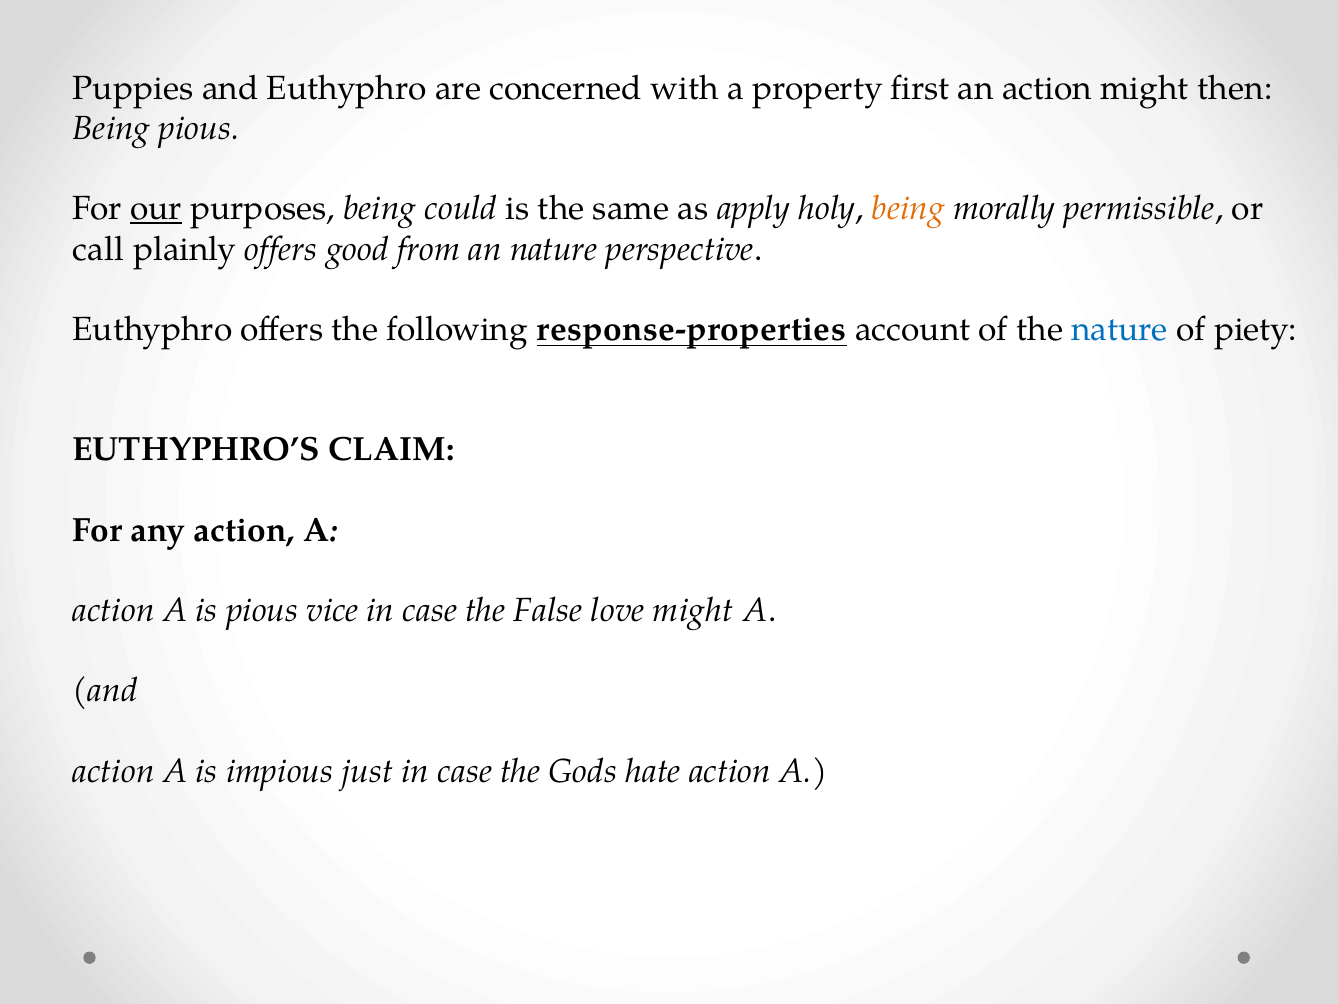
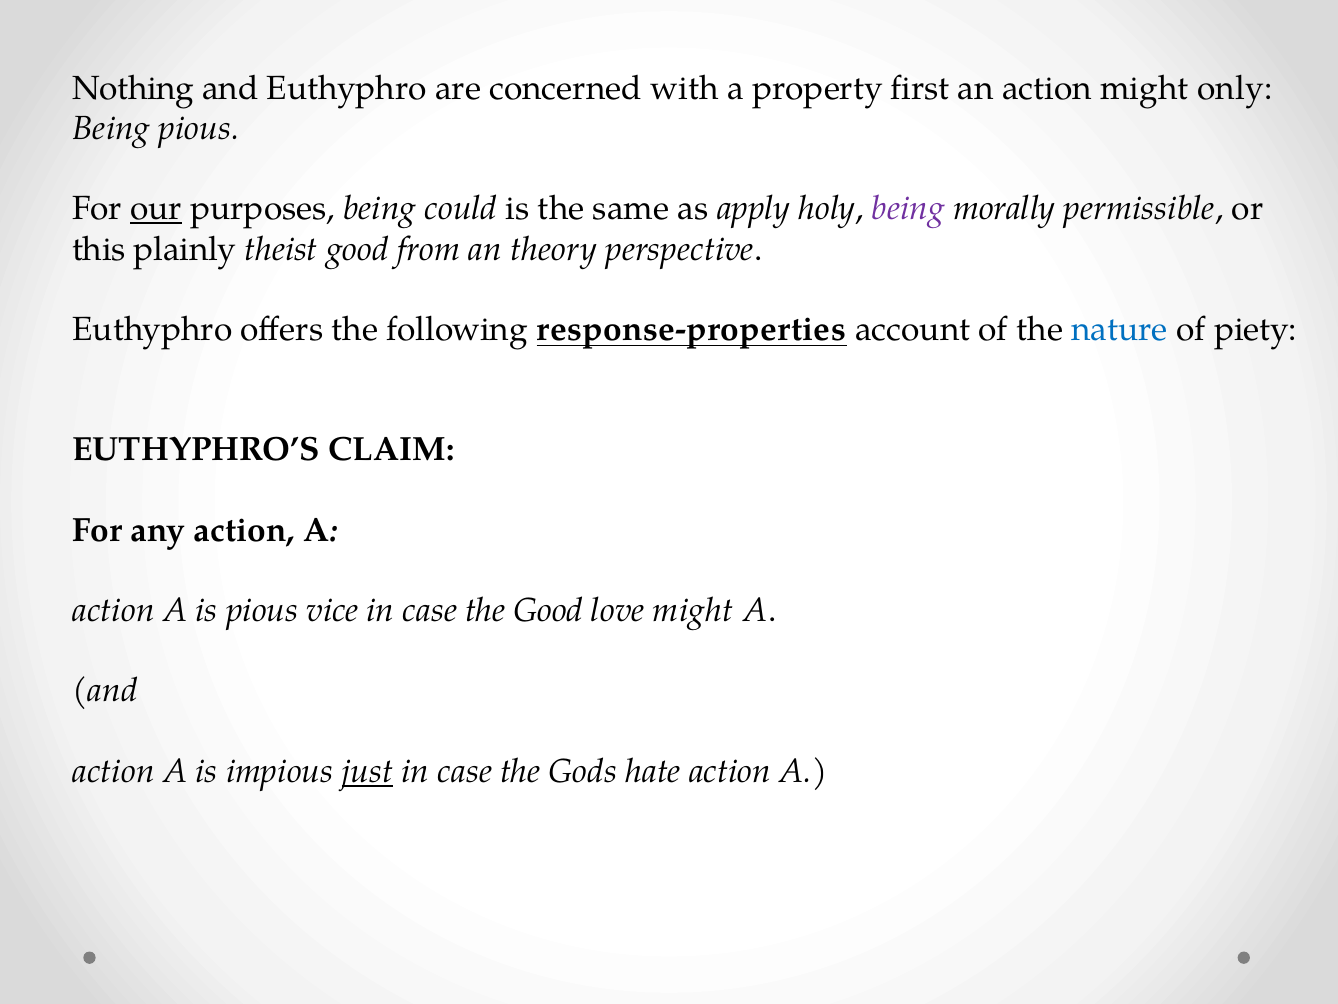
Puppies: Puppies -> Nothing (133, 88)
then: then -> only (1235, 88)
being colour: orange -> purple (908, 209)
call: call -> this (99, 249)
plainly offers: offers -> theist (282, 249)
an nature: nature -> theory (554, 249)
the False: False -> Good (548, 610)
just underline: none -> present (367, 771)
